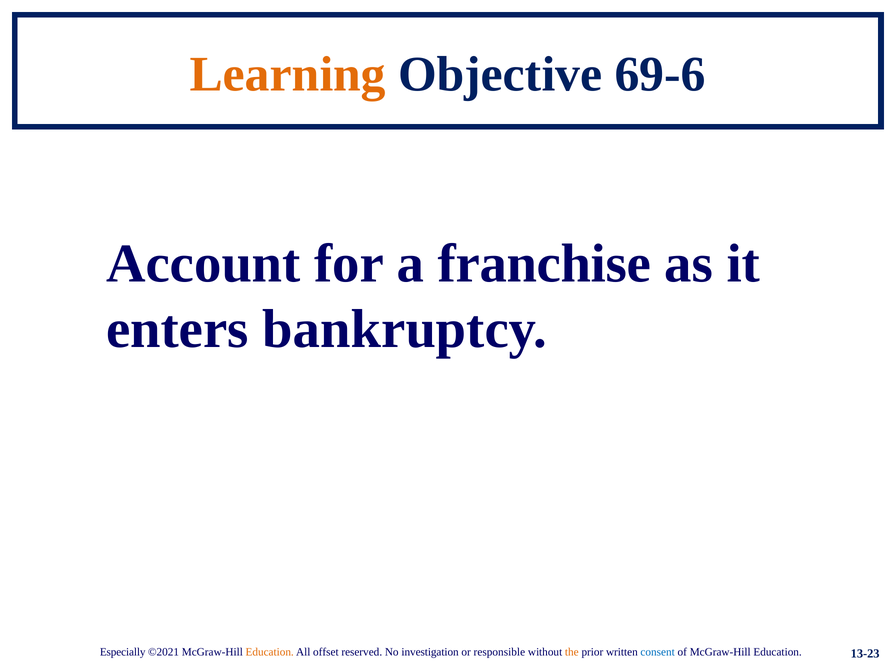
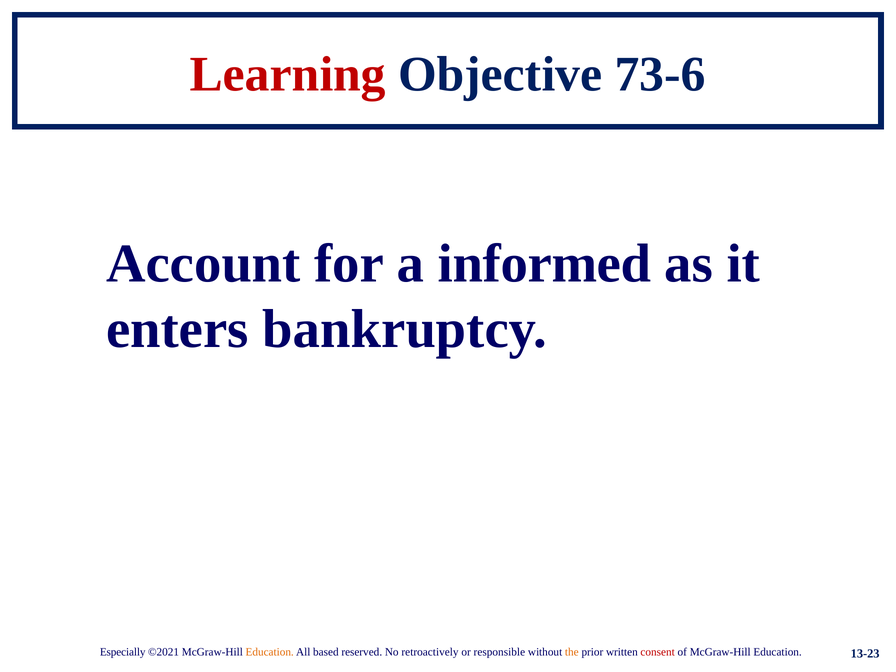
Learning colour: orange -> red (288, 74)
69-6: 69-6 -> 73-6 (660, 74)
franchise: franchise -> informed (545, 264)
offset: offset -> based (326, 652)
investigation: investigation -> retroactively (430, 652)
consent colour: blue -> red (658, 652)
